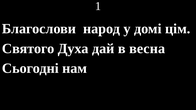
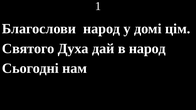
в весна: весна -> народ (147, 49)
